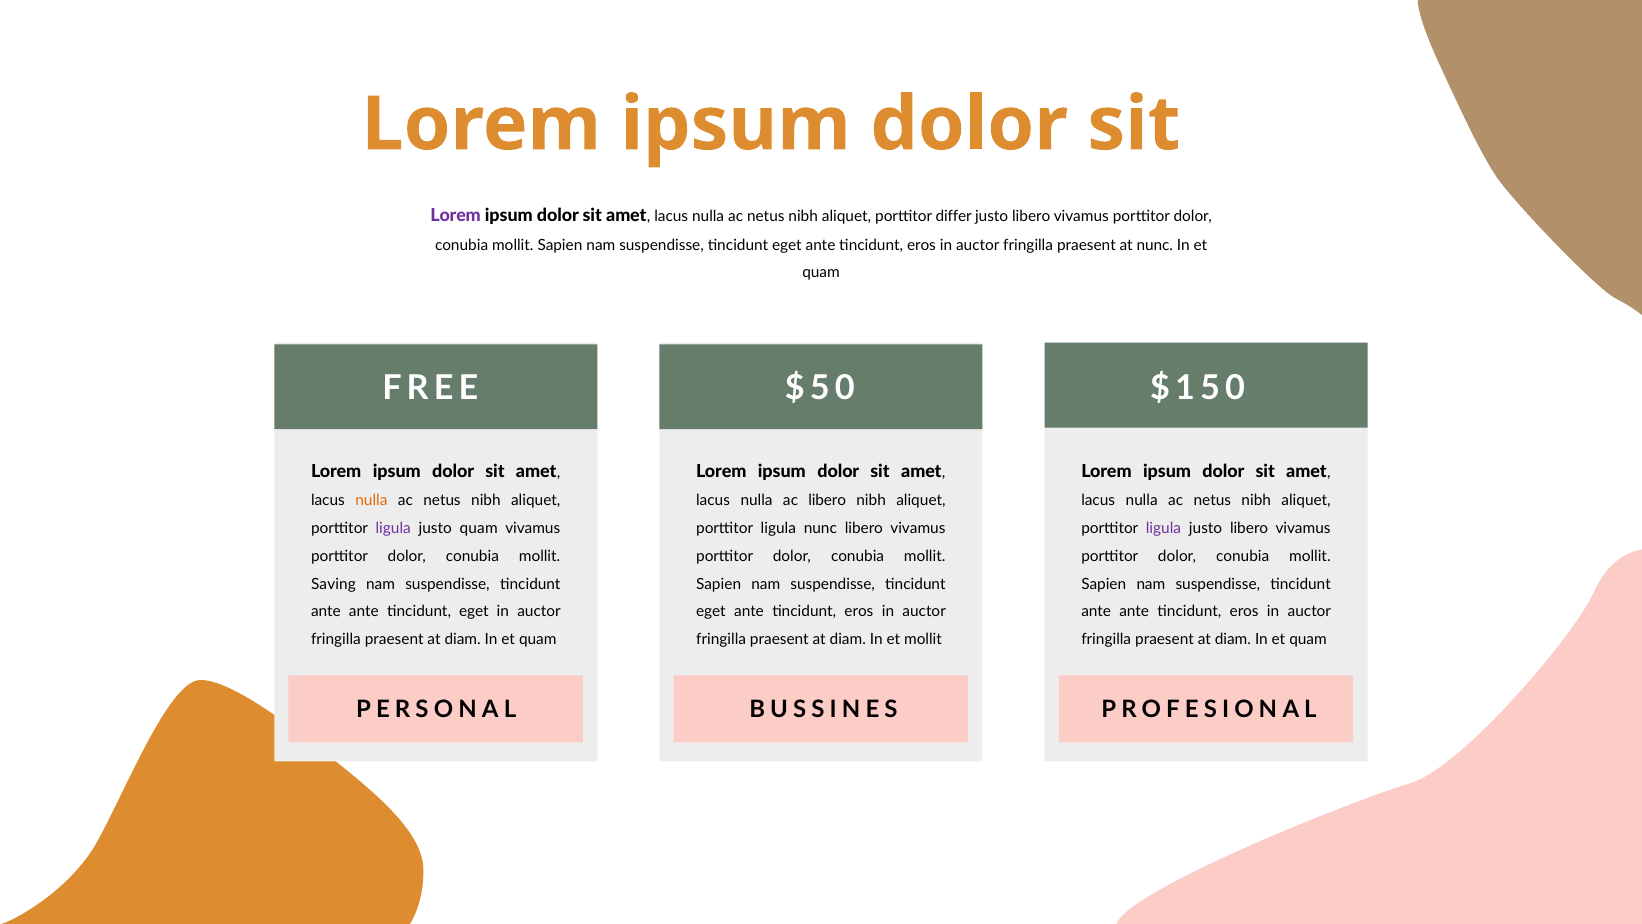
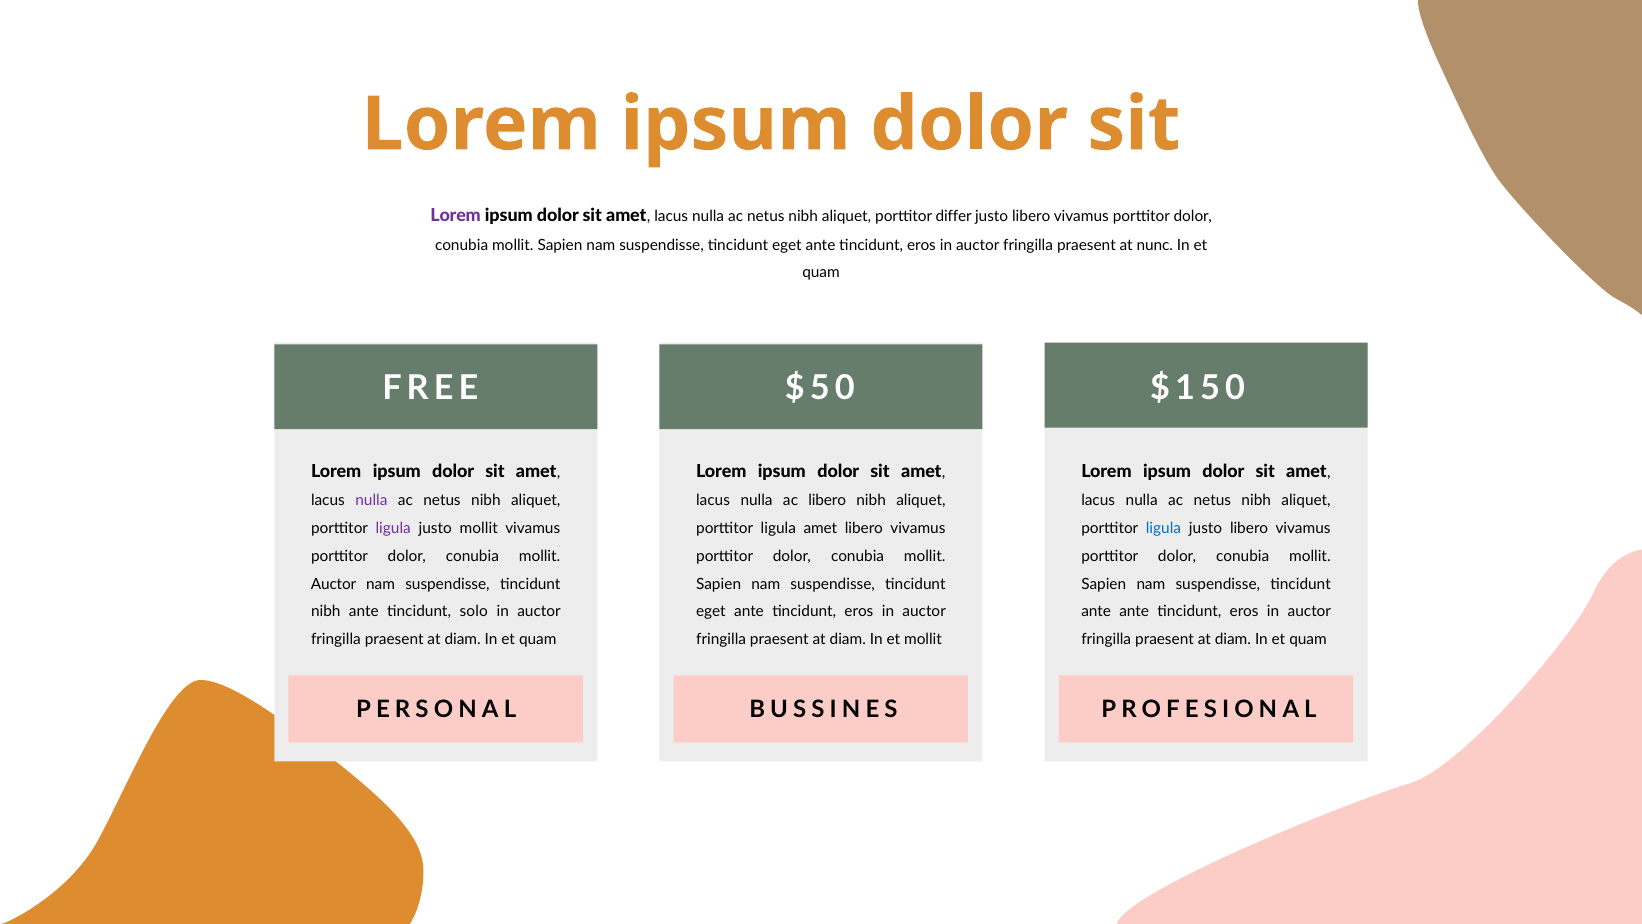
nulla colour: orange -> purple (371, 501)
justo quam: quam -> mollit (479, 528)
ligula nunc: nunc -> amet (820, 528)
ligula colour: purple -> blue (1164, 528)
Saving: Saving -> Auctor (334, 584)
ante: ante -> nibh (326, 612)
ante tincidunt eget: eget -> solo (474, 612)
